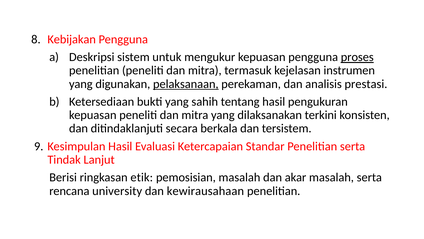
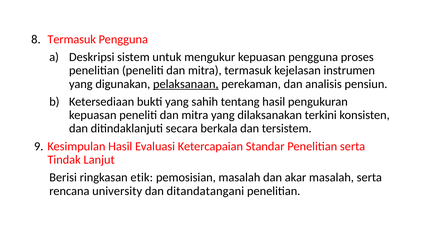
8 Kebijakan: Kebijakan -> Termasuk (72, 39)
proses underline: present -> none (357, 57)
prestasi: prestasi -> pensiun (366, 84)
kewirausahaan: kewirausahaan -> ditandatangani (205, 191)
